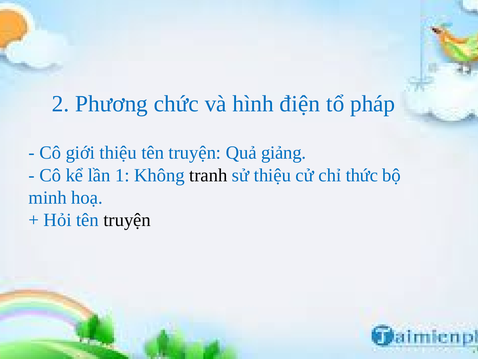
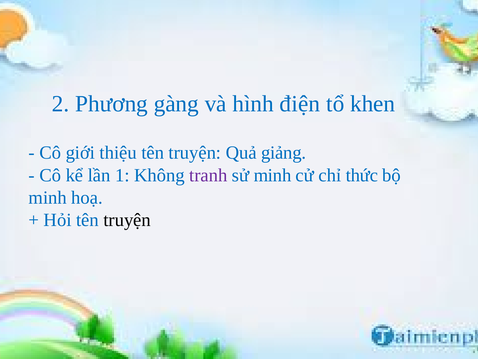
chức: chức -> gàng (176, 104)
pháp: pháp -> khen (373, 104)
tranh colour: black -> purple (208, 175)
sử thiệu: thiệu -> minh (273, 175)
